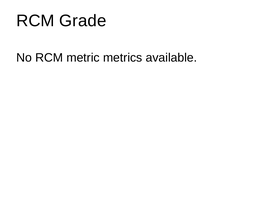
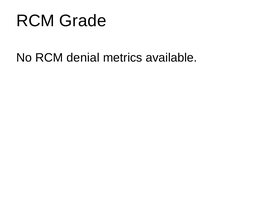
metric: metric -> denial (83, 57)
